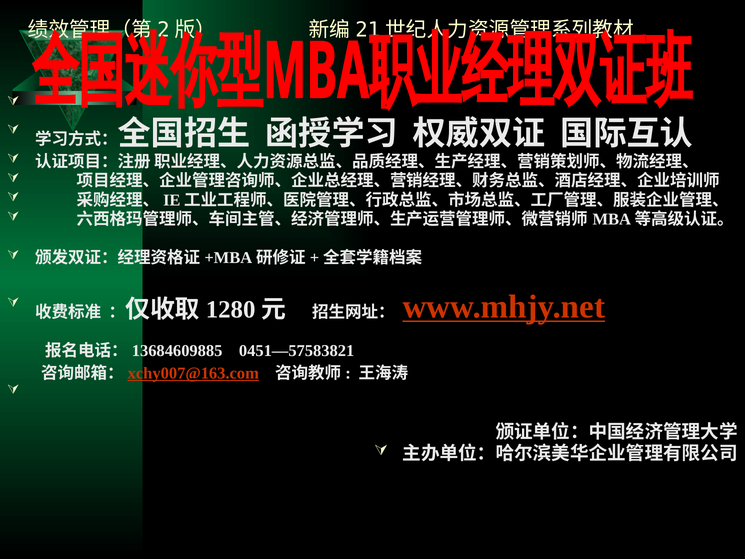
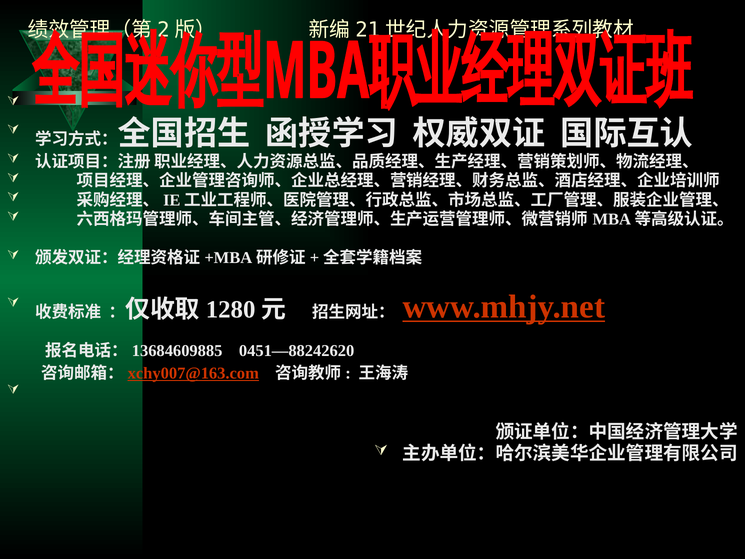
0451—57583821: 0451—57583821 -> 0451—88242620 (297, 351)
